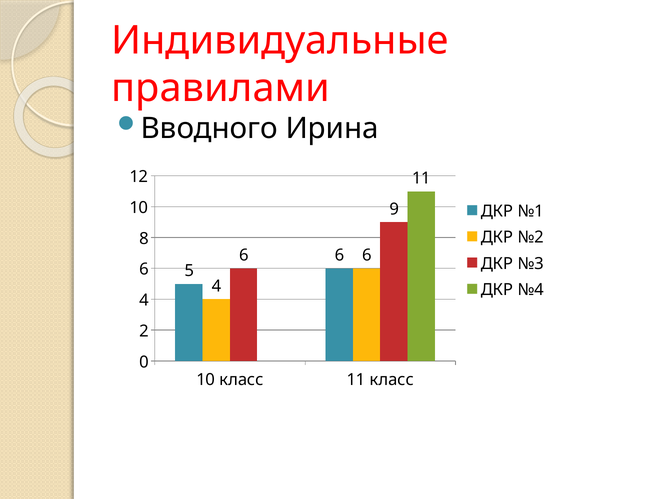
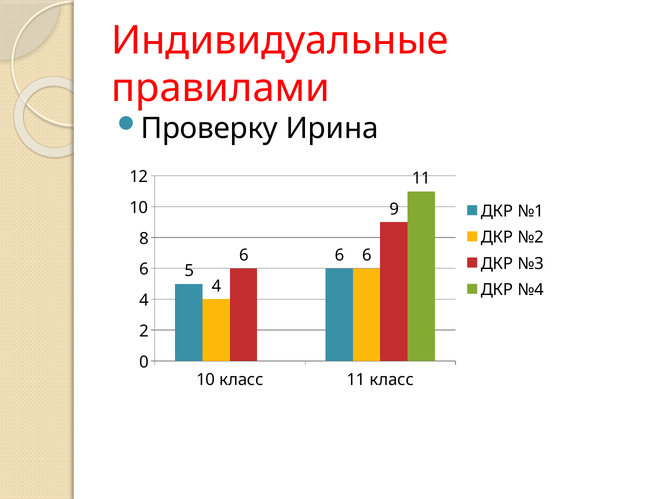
Вводного: Вводного -> Проверку (209, 129)
